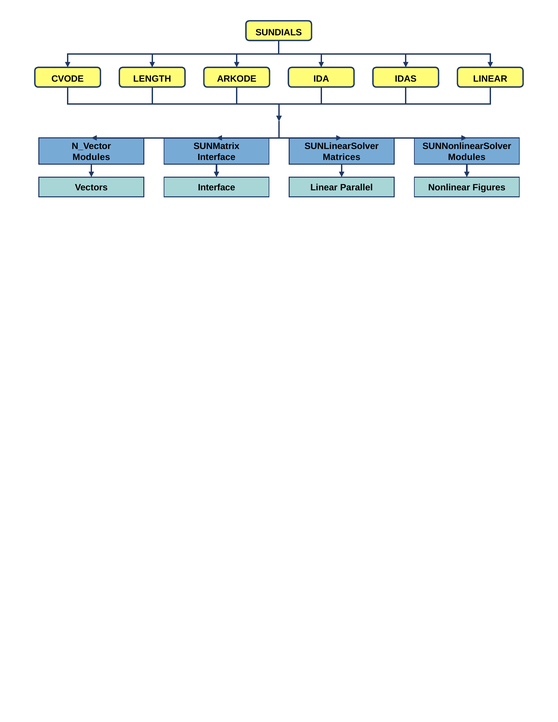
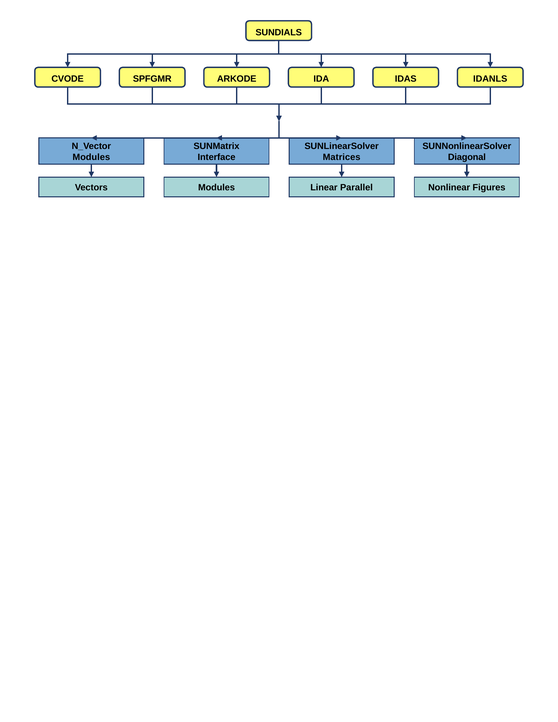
LENGTH: LENGTH -> SPFGMR (152, 79)
IDAS LINEAR: LINEAR -> IDANLS (490, 79)
Modules: Modules -> Diagonal (467, 157)
Vectors Interface: Interface -> Modules (217, 188)
